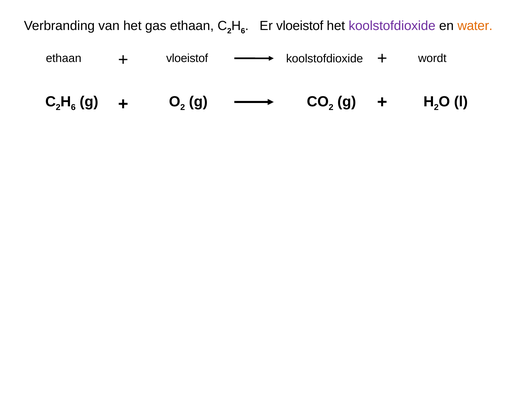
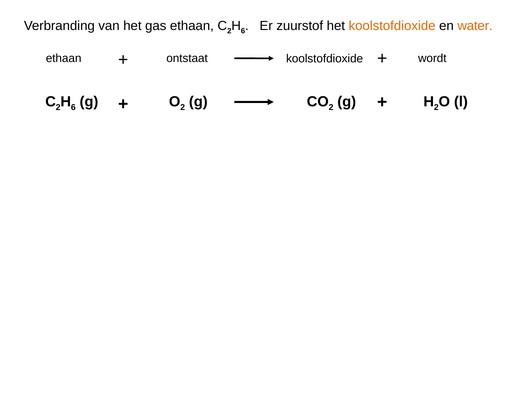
Er vloeistof: vloeistof -> zuurstof (300, 26)
koolstofdioxide colour: purple -> orange (392, 26)
ethaan vloeistof: vloeistof -> ontstaat (187, 58)
